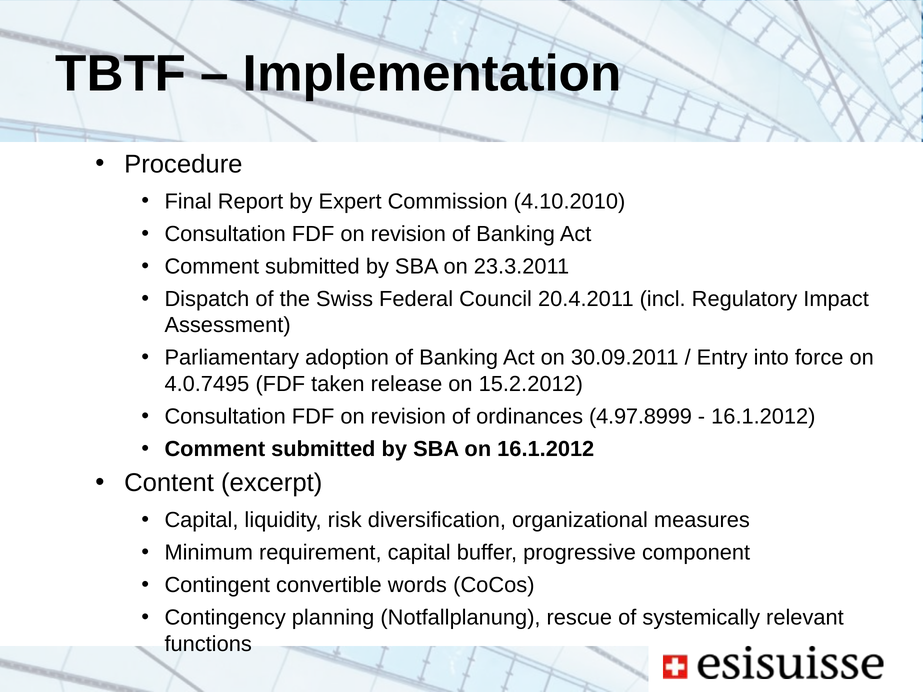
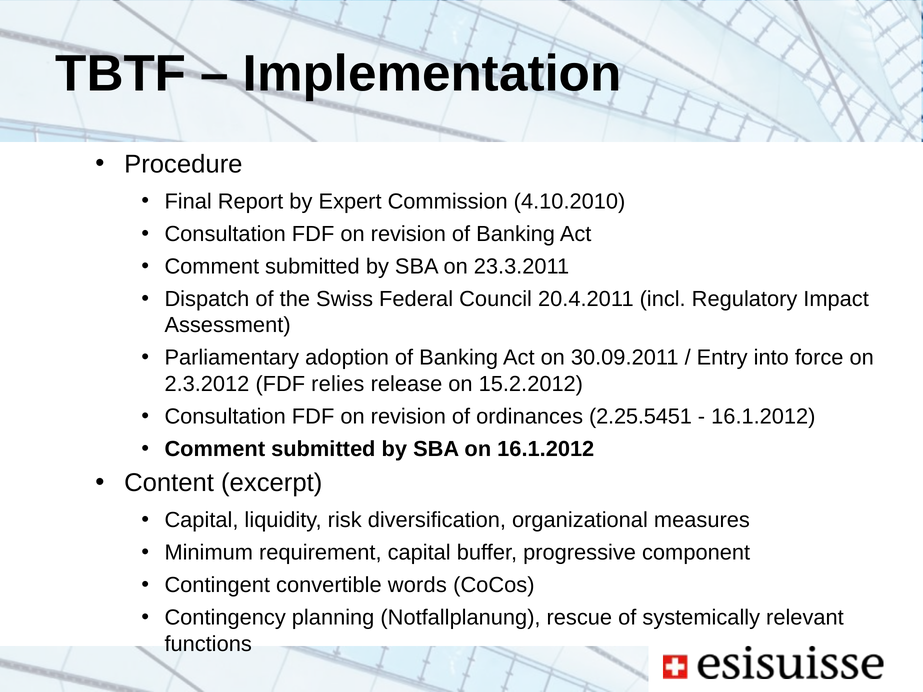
4.0.7495: 4.0.7495 -> 2.3.2012 (207, 384)
taken: taken -> relies (338, 384)
4.97.8999: 4.97.8999 -> 2.25.5451 (640, 417)
